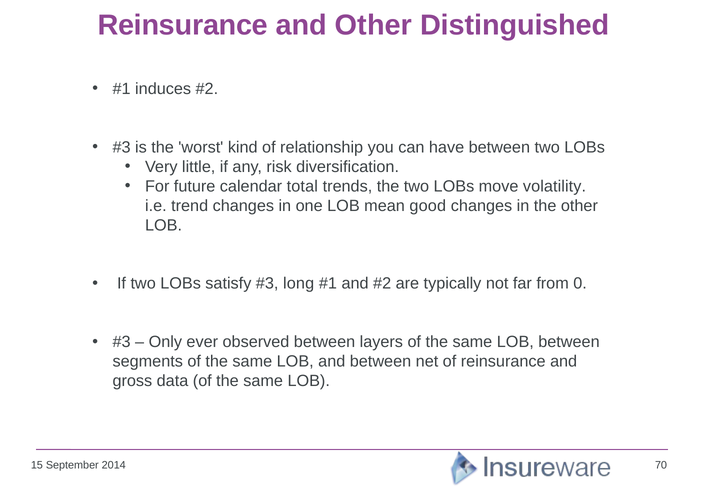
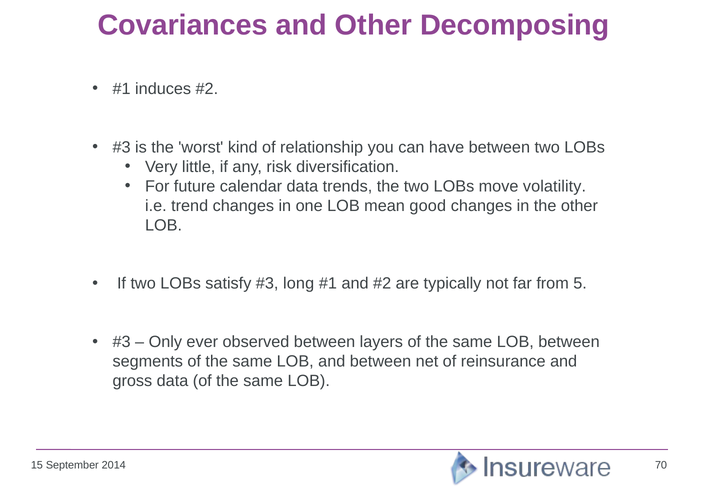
Reinsurance: Reinsurance -> Covariances (183, 25)
Distinguished: Distinguished -> Decomposing (515, 25)
calendar total: total -> data (302, 186)
0: 0 -> 5 (580, 284)
